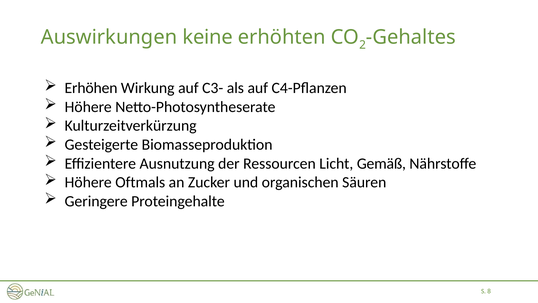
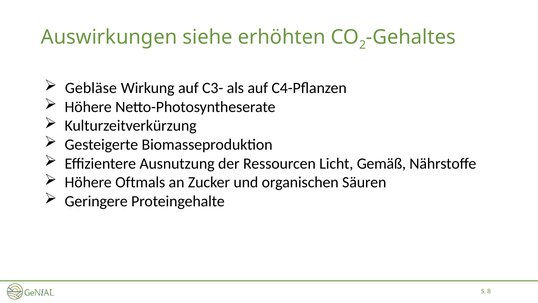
keine: keine -> siehe (208, 37)
Erhöhen: Erhöhen -> Gebläse (91, 88)
